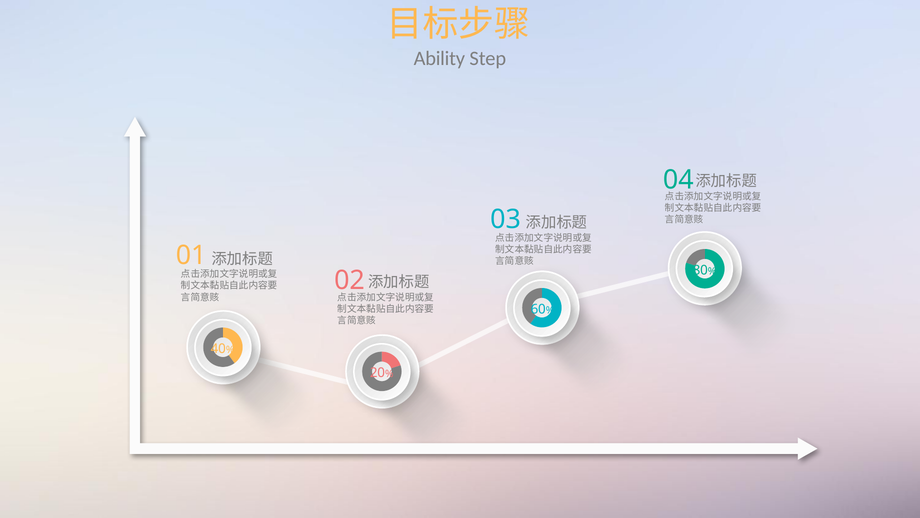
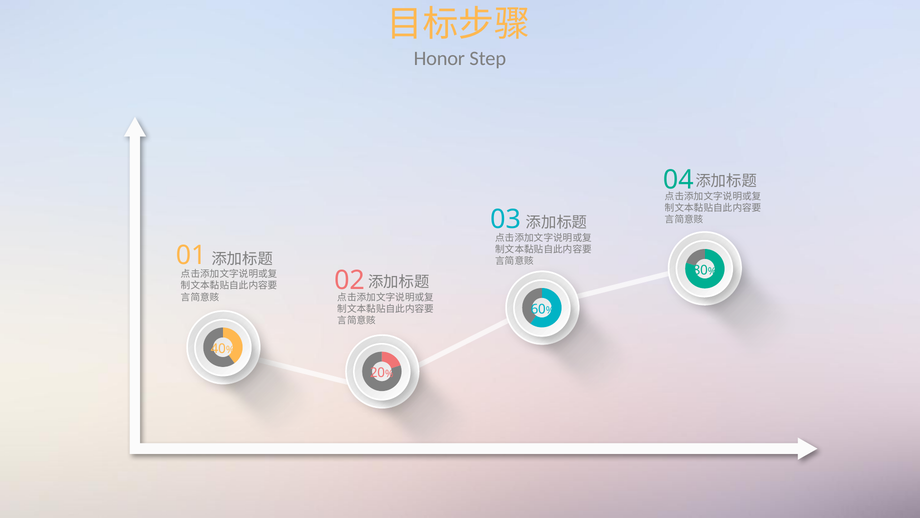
Ability: Ability -> Honor (439, 58)
